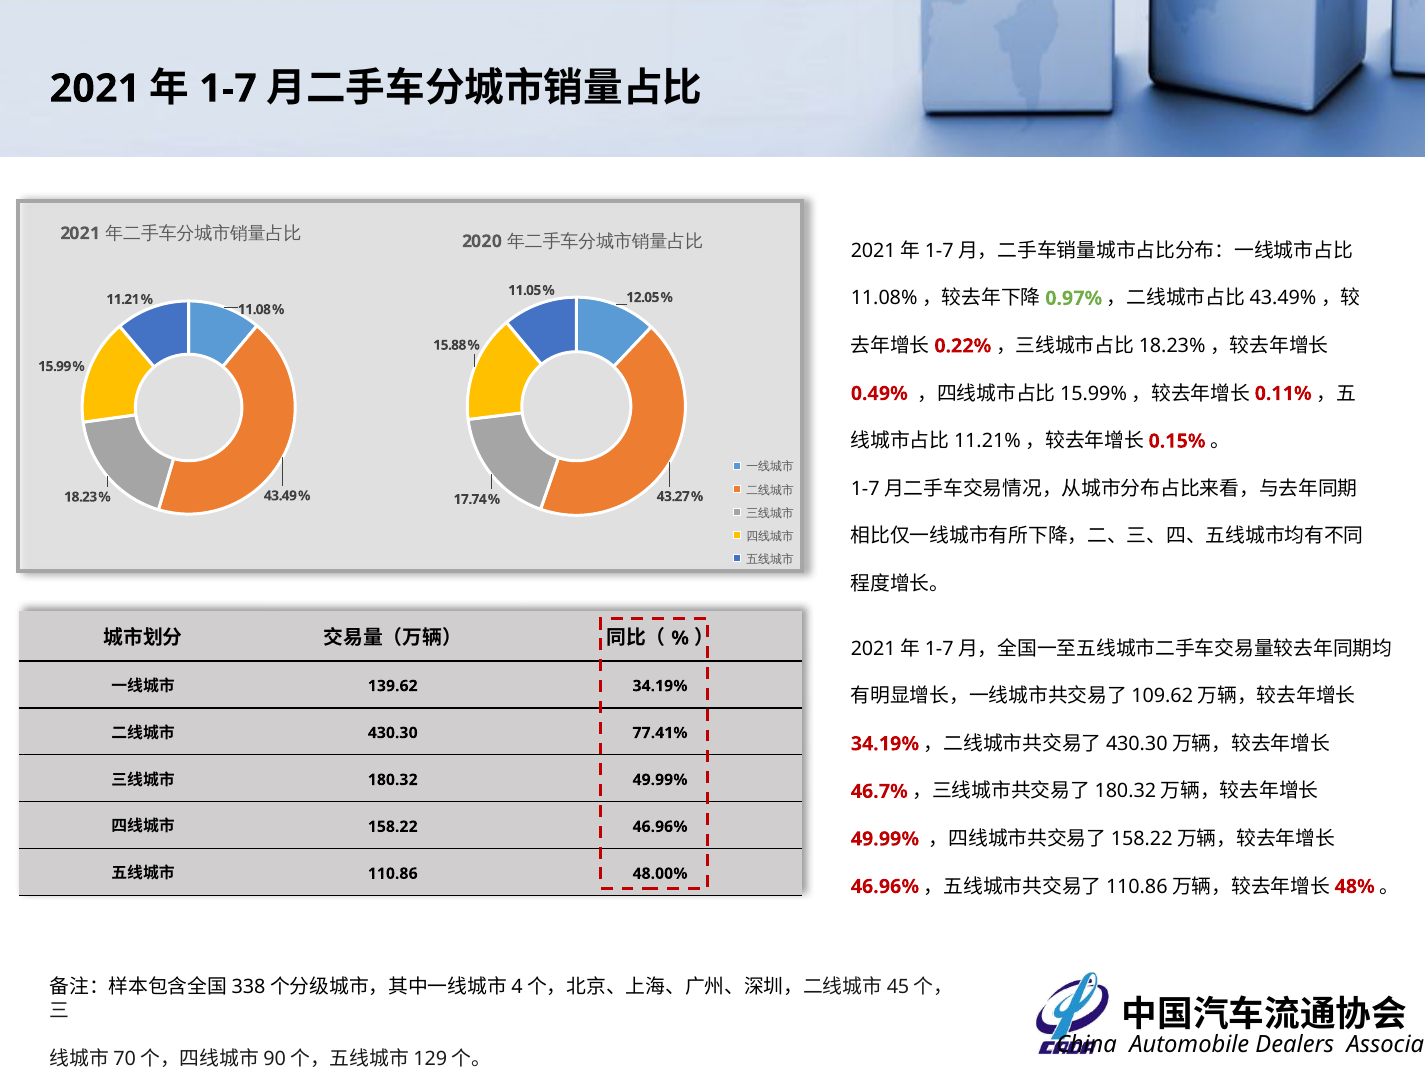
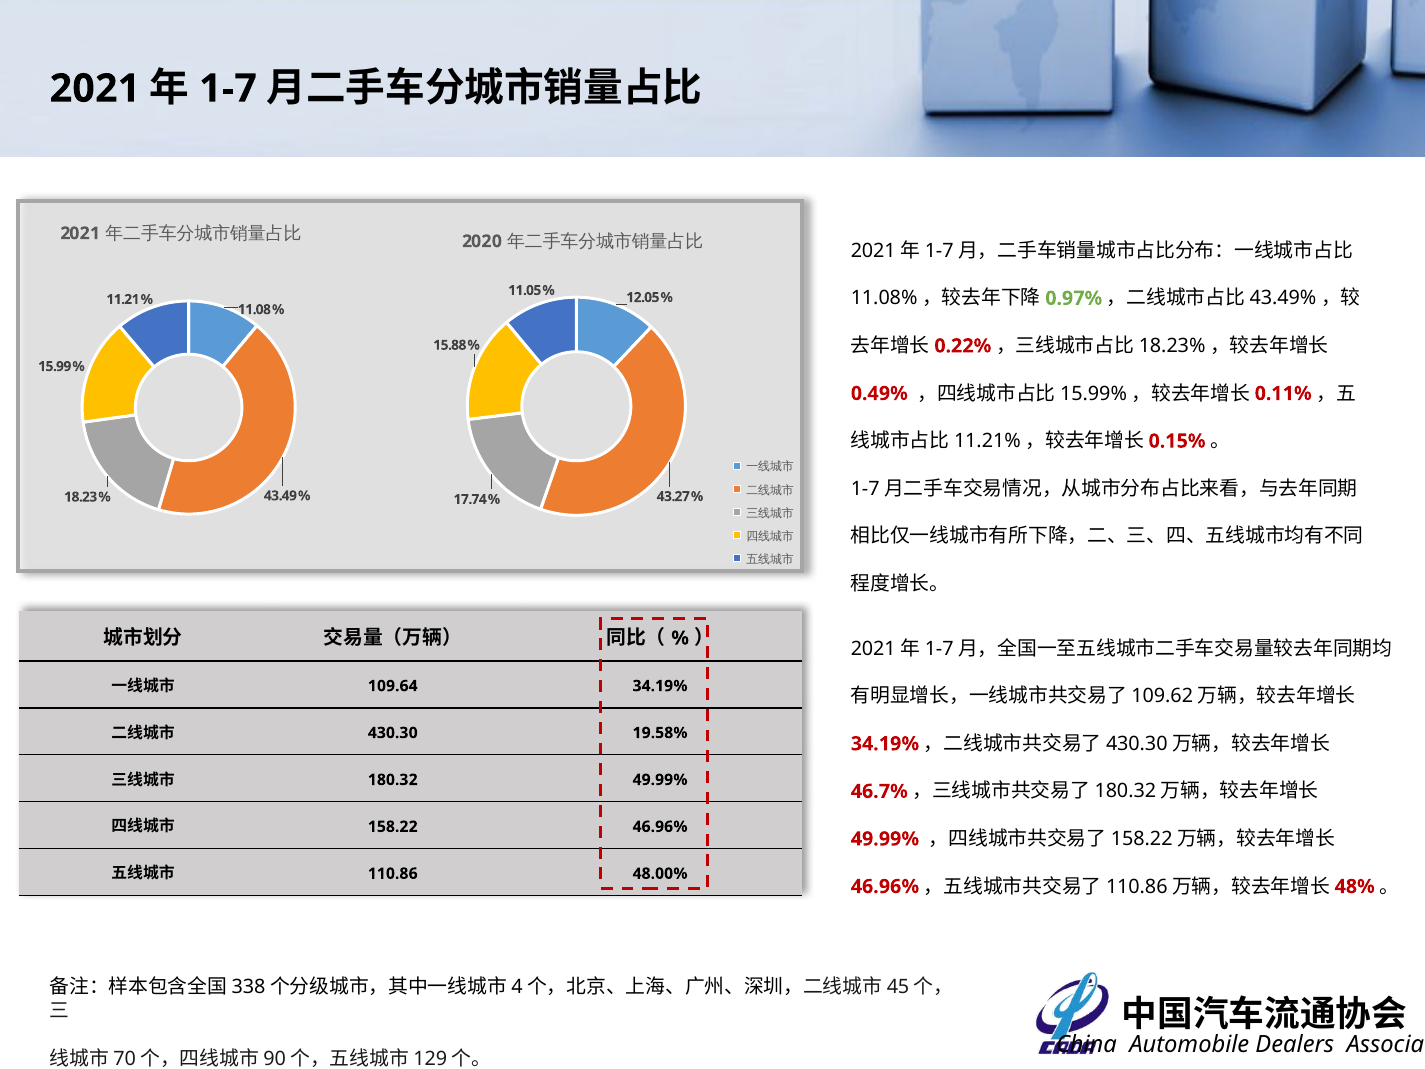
139.62: 139.62 -> 109.64 (393, 686)
77.41%: 77.41% -> 19.58% (660, 733)
